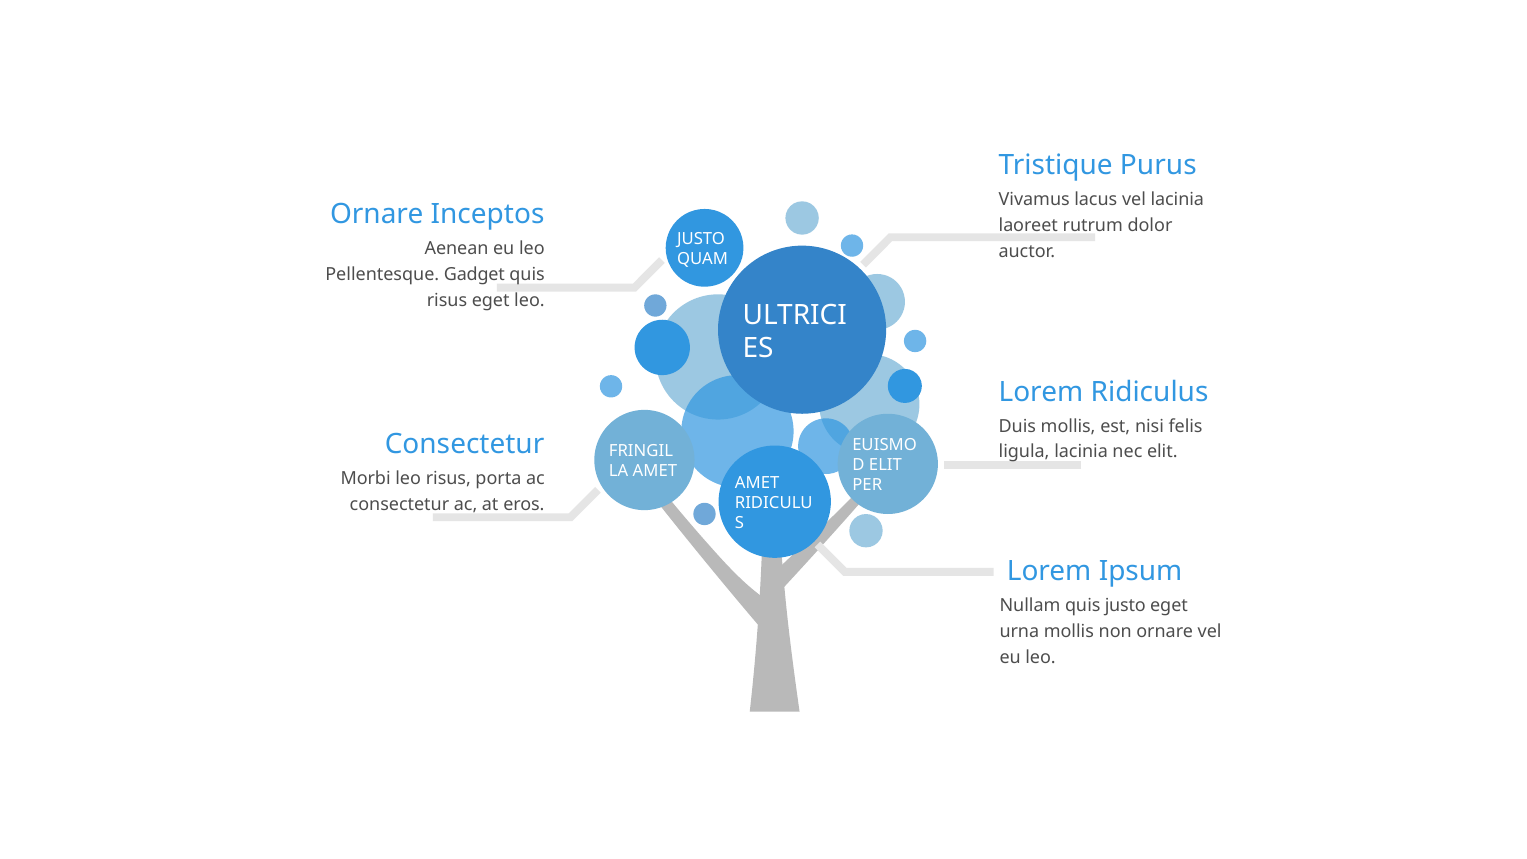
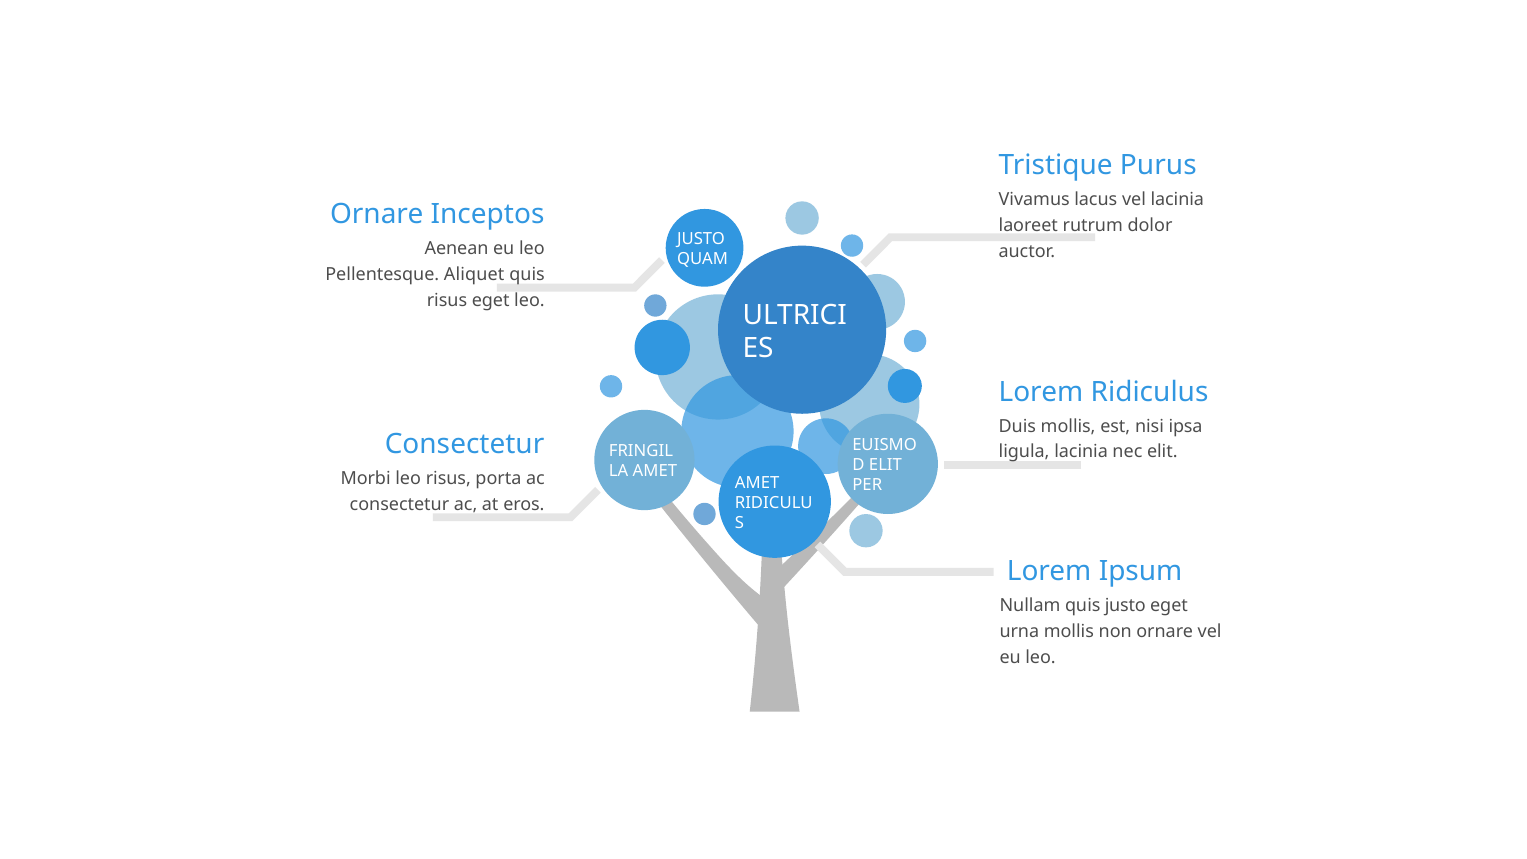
Gadget: Gadget -> Aliquet (474, 274)
felis: felis -> ipsa (1186, 426)
